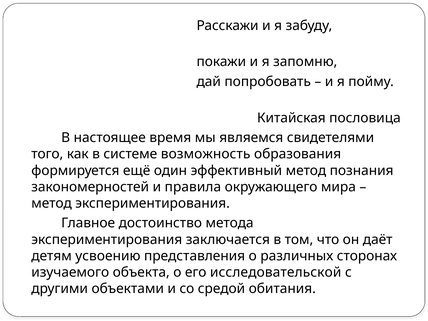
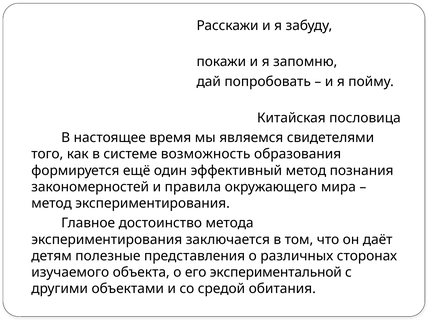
усвоению: усвоению -> полезные (108, 256)
исследовательской: исследовательской -> экспериментальной (276, 272)
